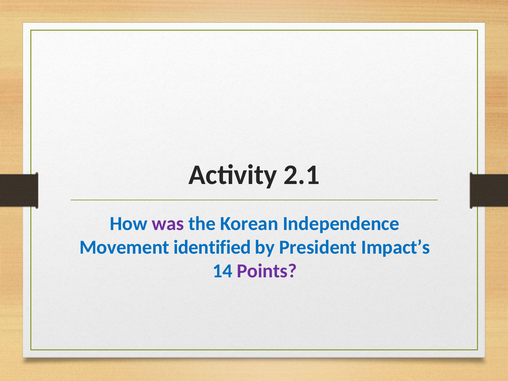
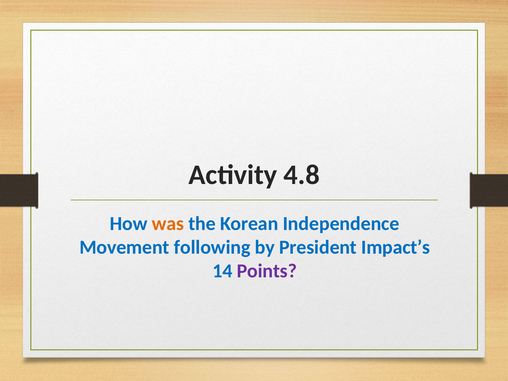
2.1: 2.1 -> 4.8 (302, 175)
was colour: purple -> orange (168, 224)
identified: identified -> following (212, 247)
